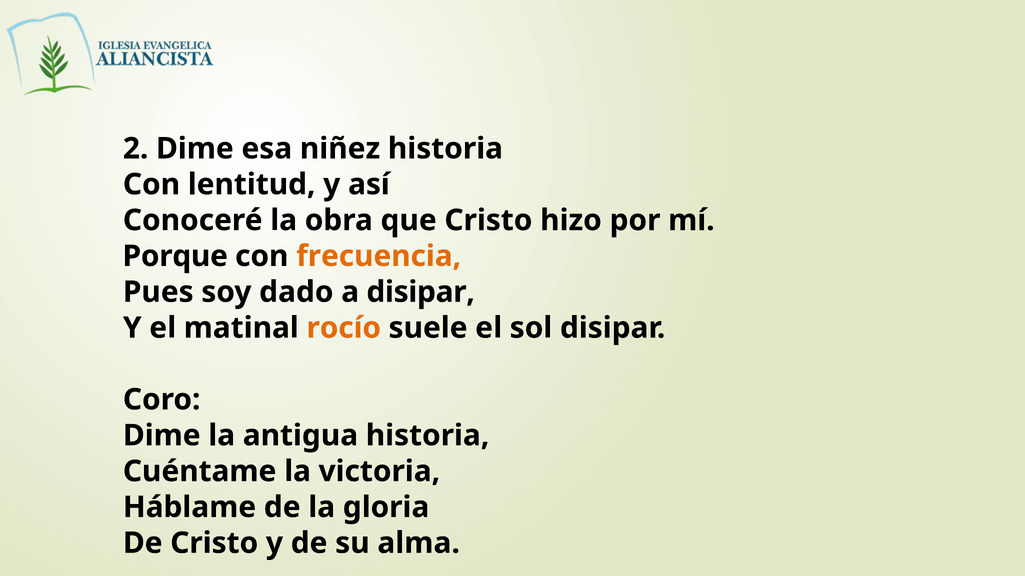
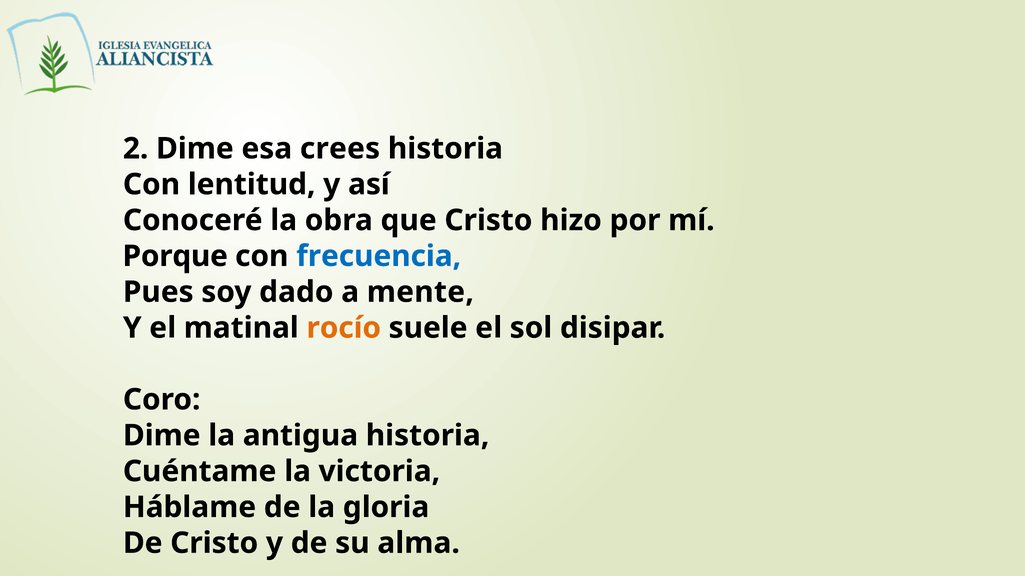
niñez: niñez -> crees (340, 149)
frecuencia colour: orange -> blue (379, 256)
a disipar: disipar -> mente (420, 292)
